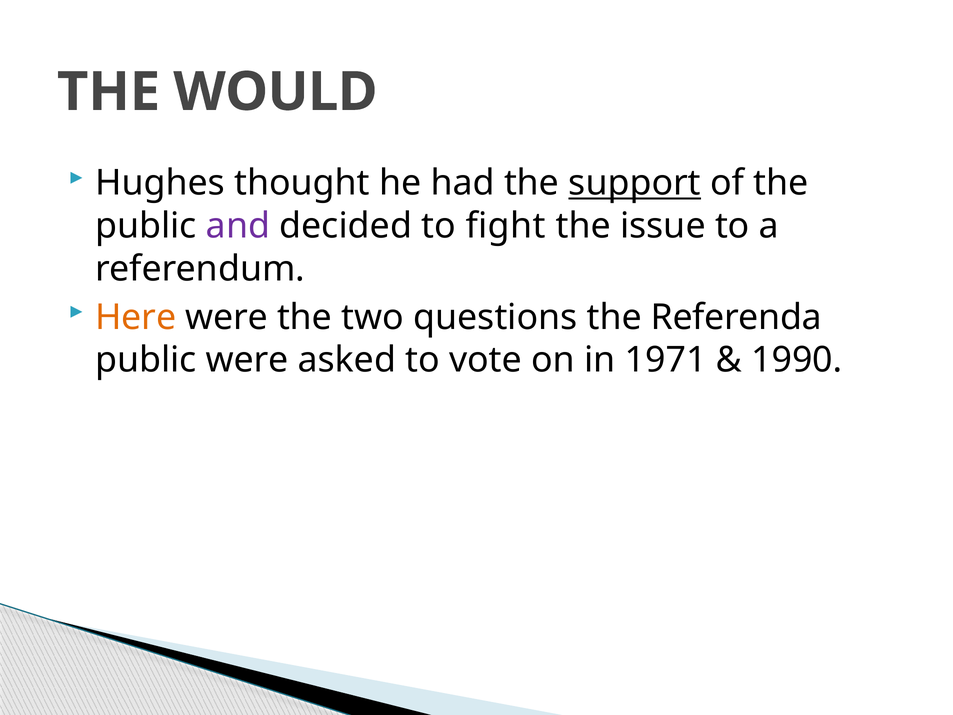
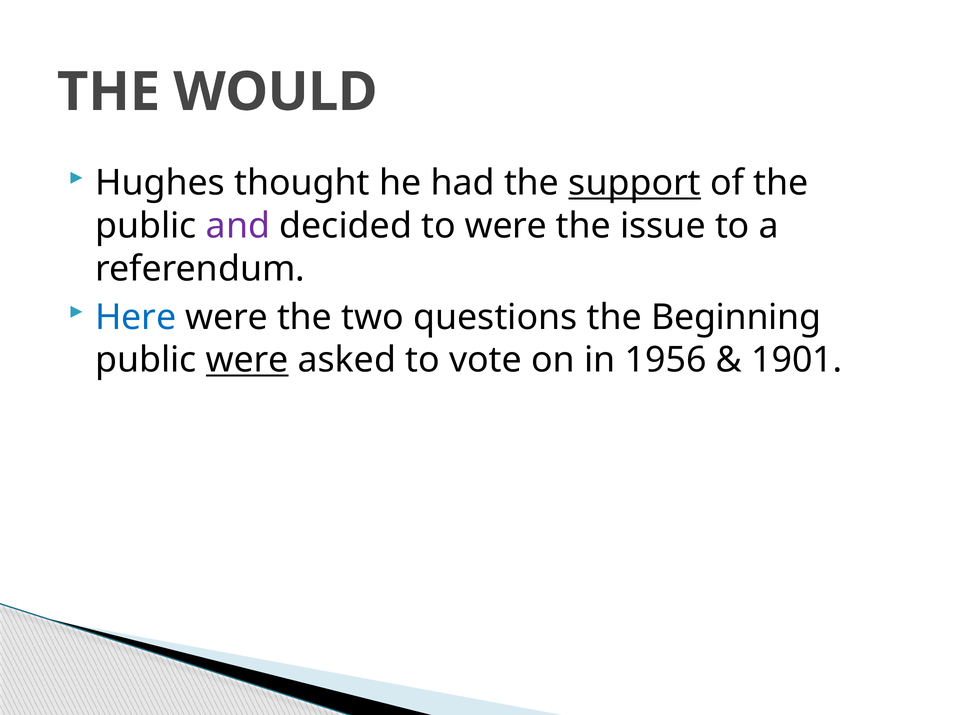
to fight: fight -> were (506, 226)
Here colour: orange -> blue (136, 317)
Referenda: Referenda -> Beginning (736, 317)
were underline: none -> present (247, 360)
1971: 1971 -> 1956 (666, 360)
1990: 1990 -> 1901 (797, 360)
